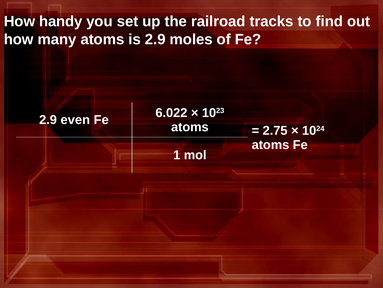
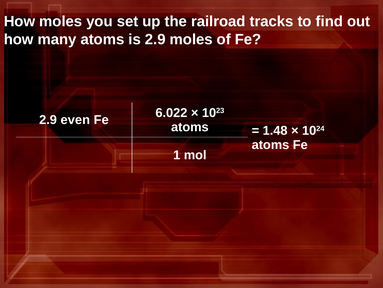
How handy: handy -> moles (61, 21)
2.75: 2.75 -> 1.48 (275, 130)
